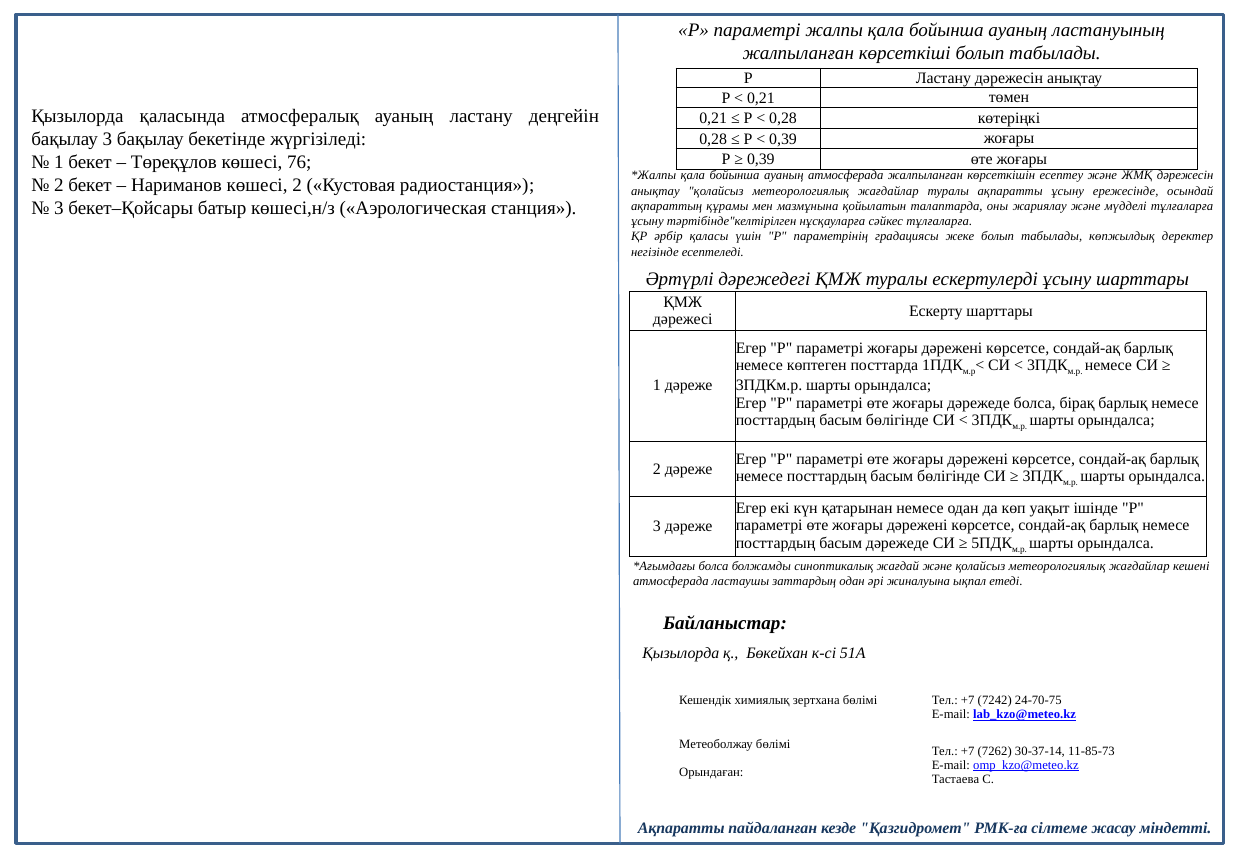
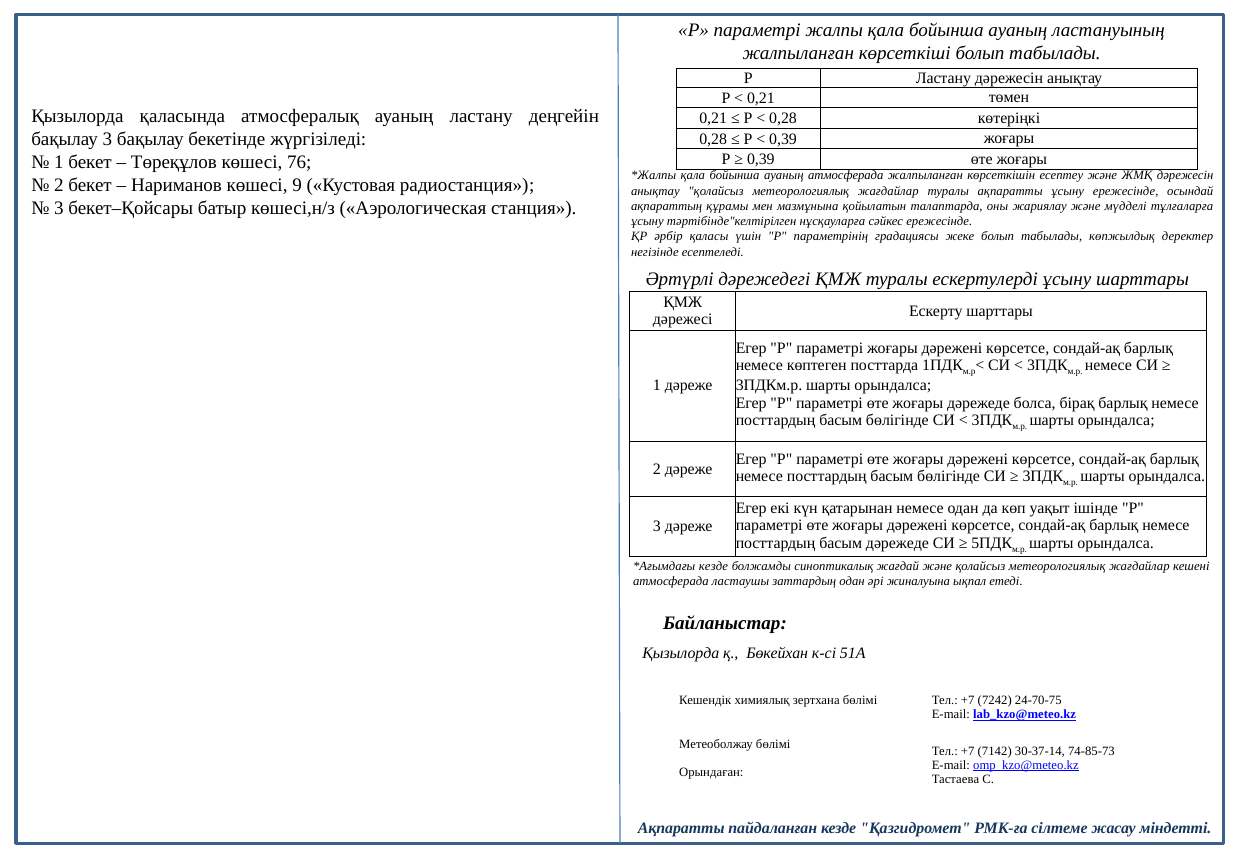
көшесі 2: 2 -> 9 (297, 185)
сәйкес тұлғаларға: тұлғаларға -> ережесінде (939, 221)
болса: болса -> кезде (713, 566)
7262: 7262 -> 7142 (995, 751)
11-85-73: 11-85-73 -> 74-85-73 (1091, 751)
